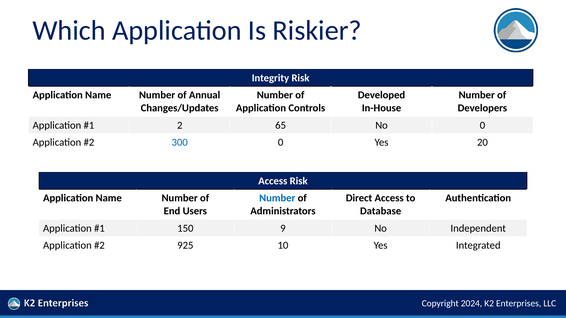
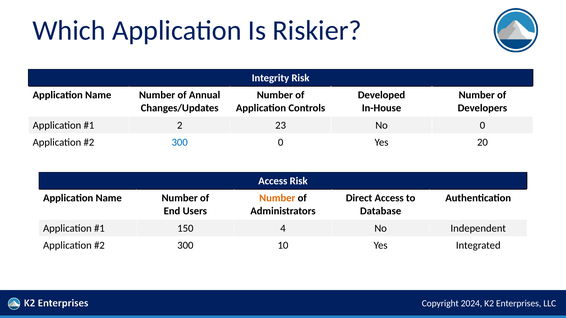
65: 65 -> 23 (281, 125)
Number colour: blue -> orange (277, 198)
9: 9 -> 4 (283, 228)
925: 925 -> 300 (185, 246)
